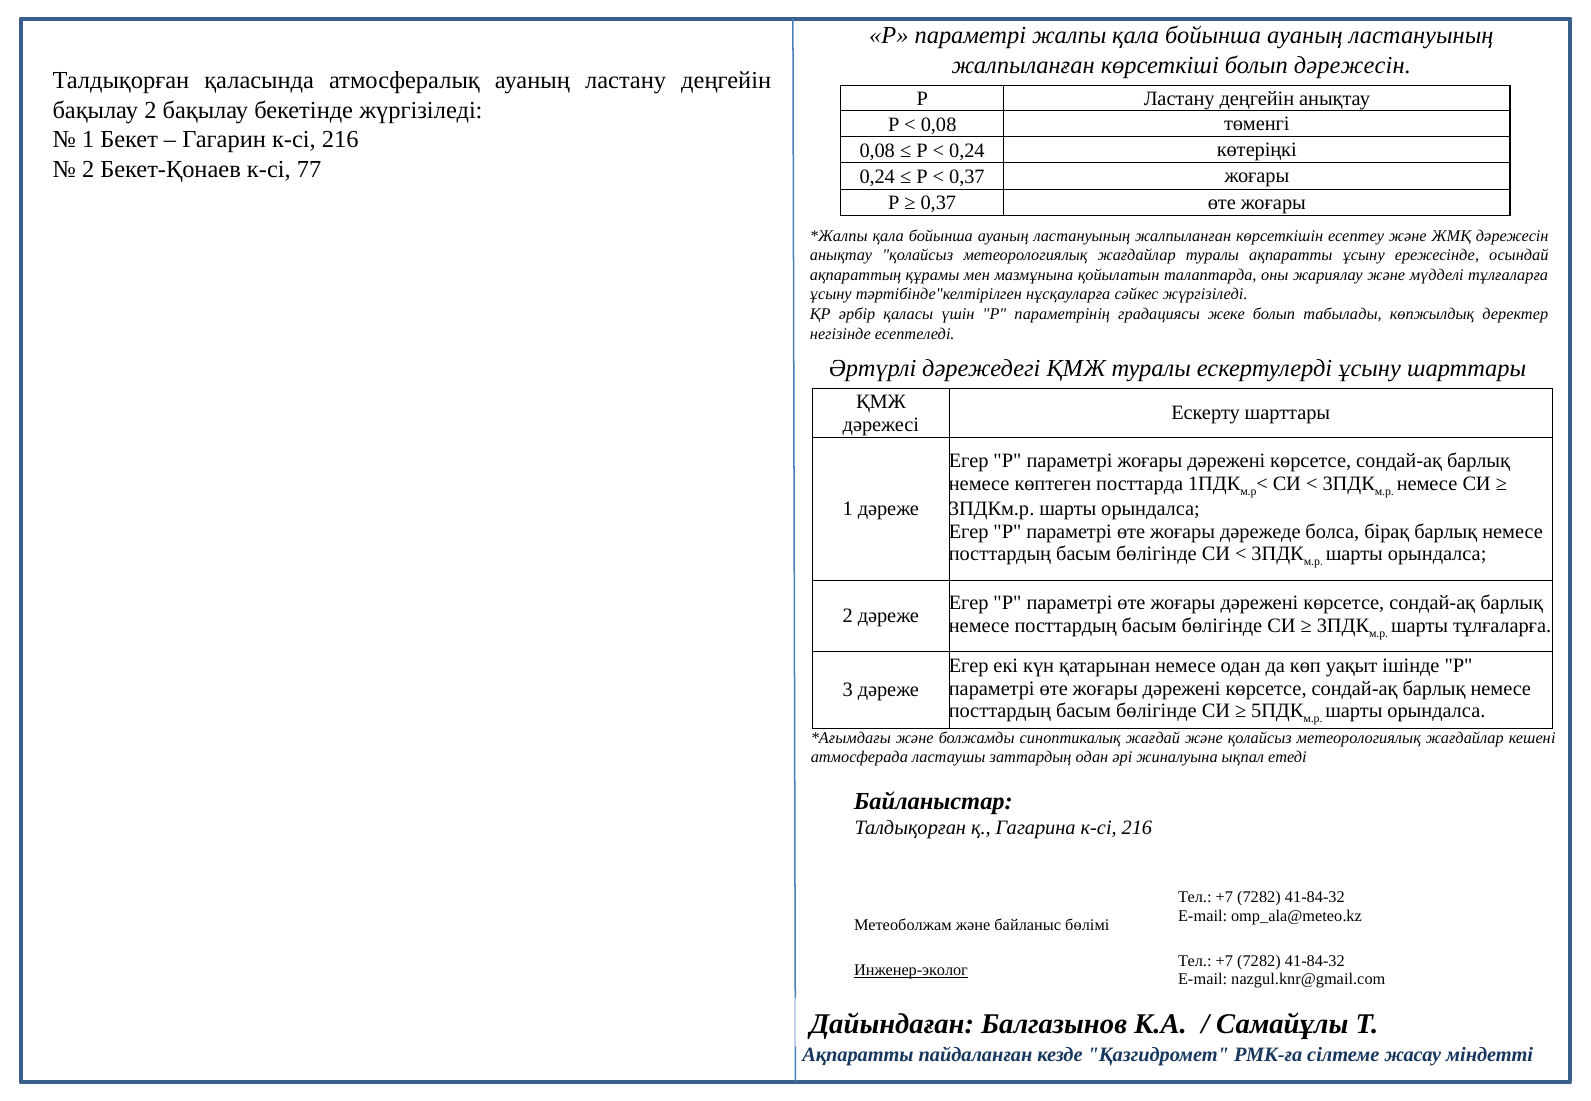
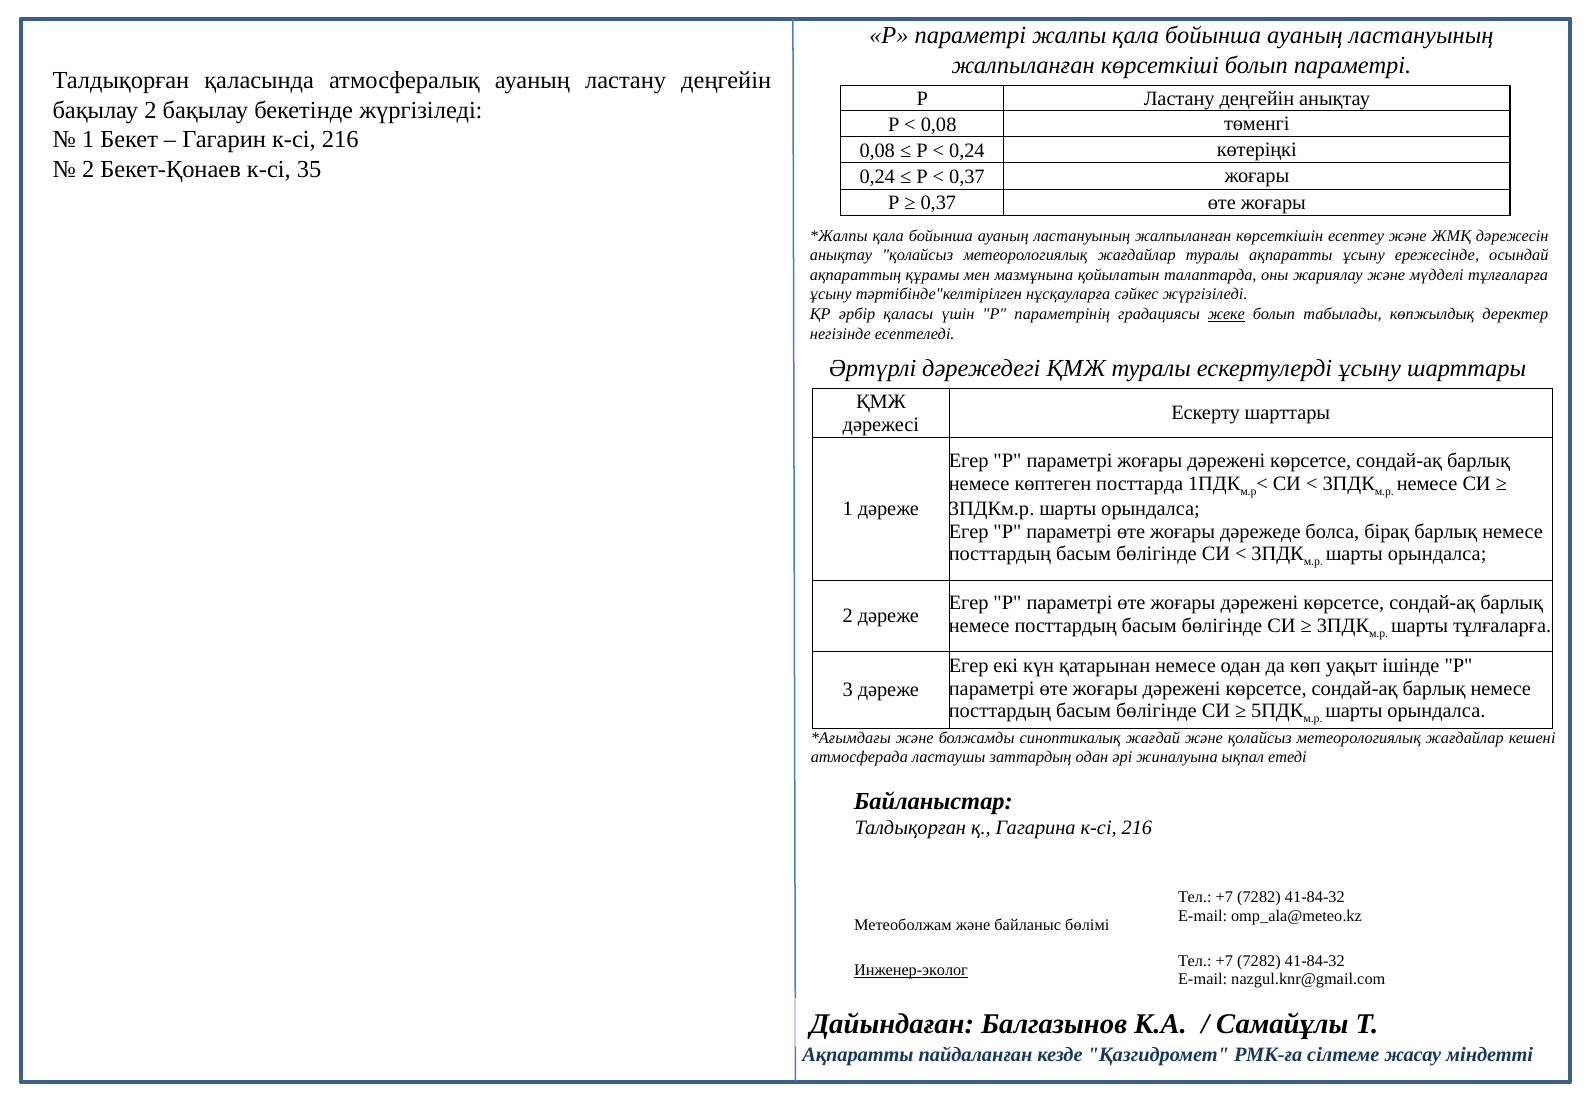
болып дәрежесін: дәрежесін -> параметрі (1353, 65)
77: 77 -> 35 (309, 169)
жеке underline: none -> present (1226, 314)
